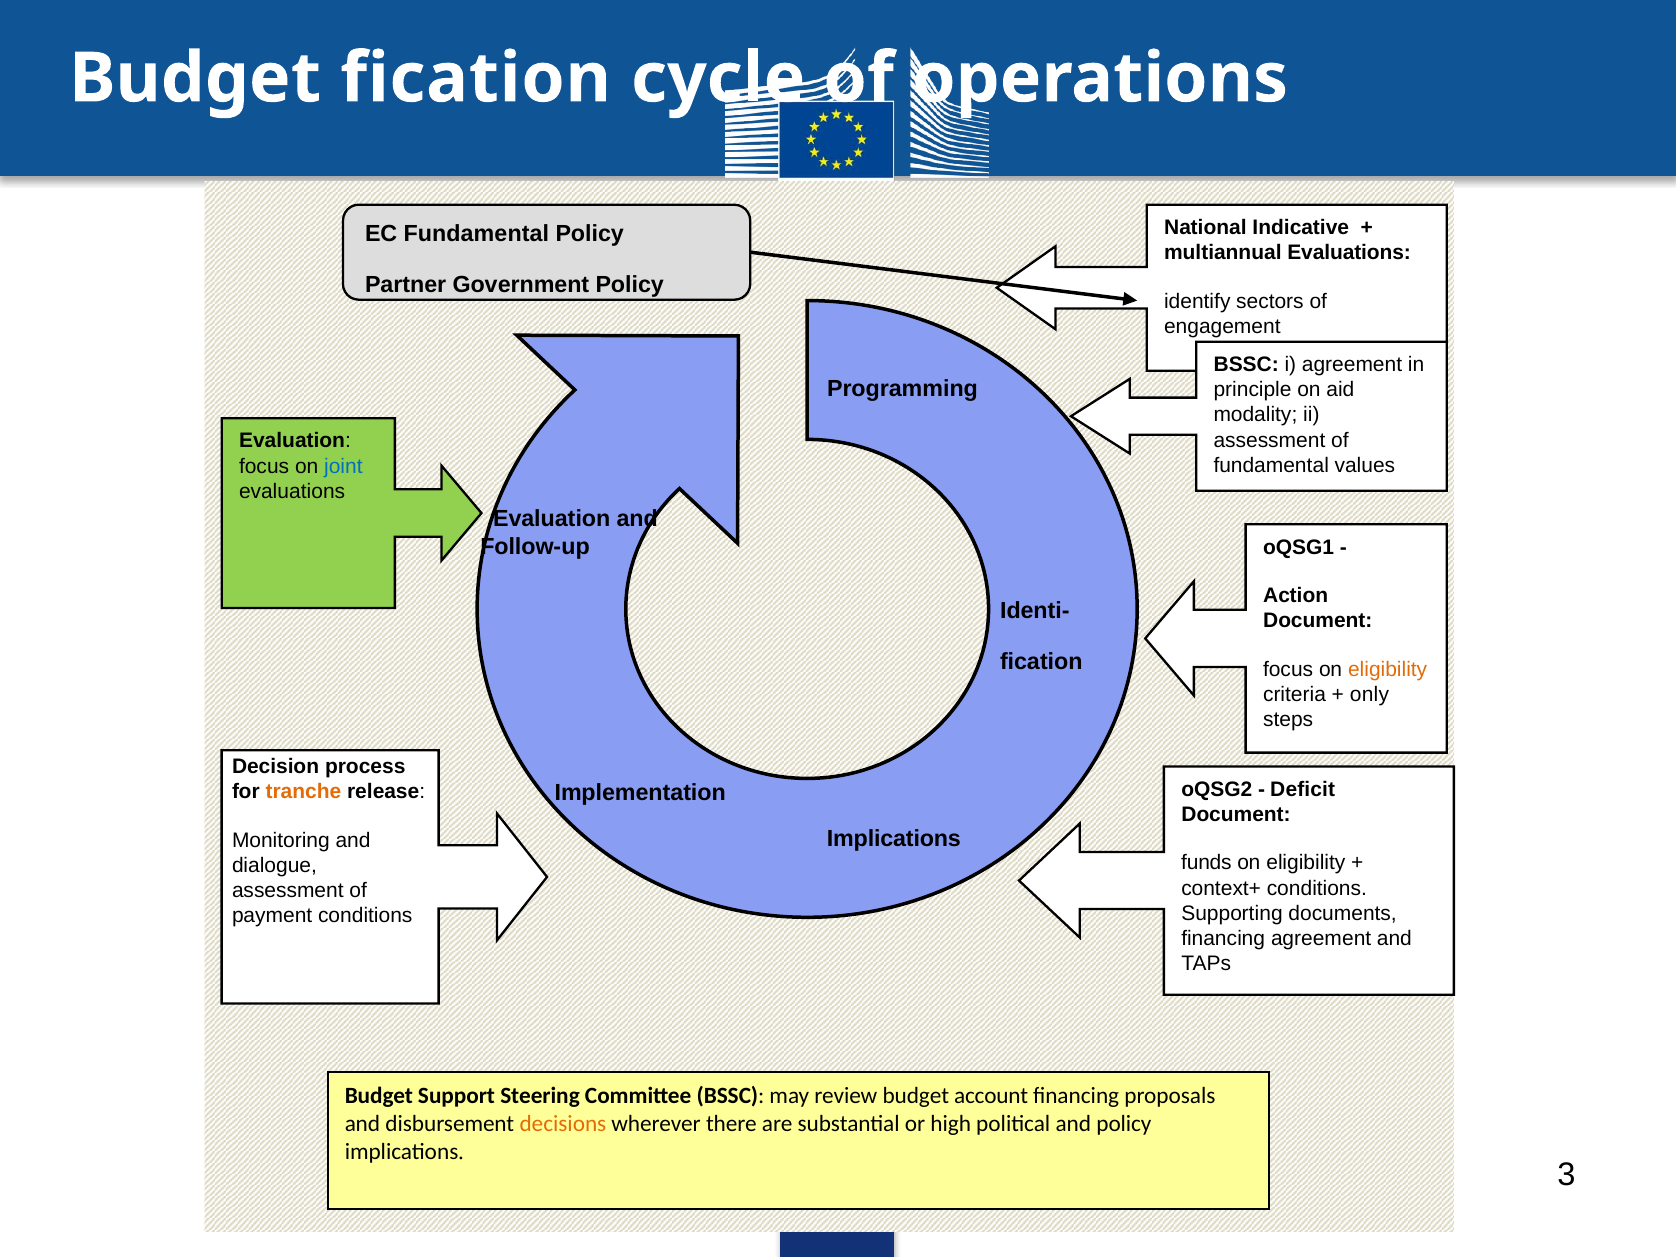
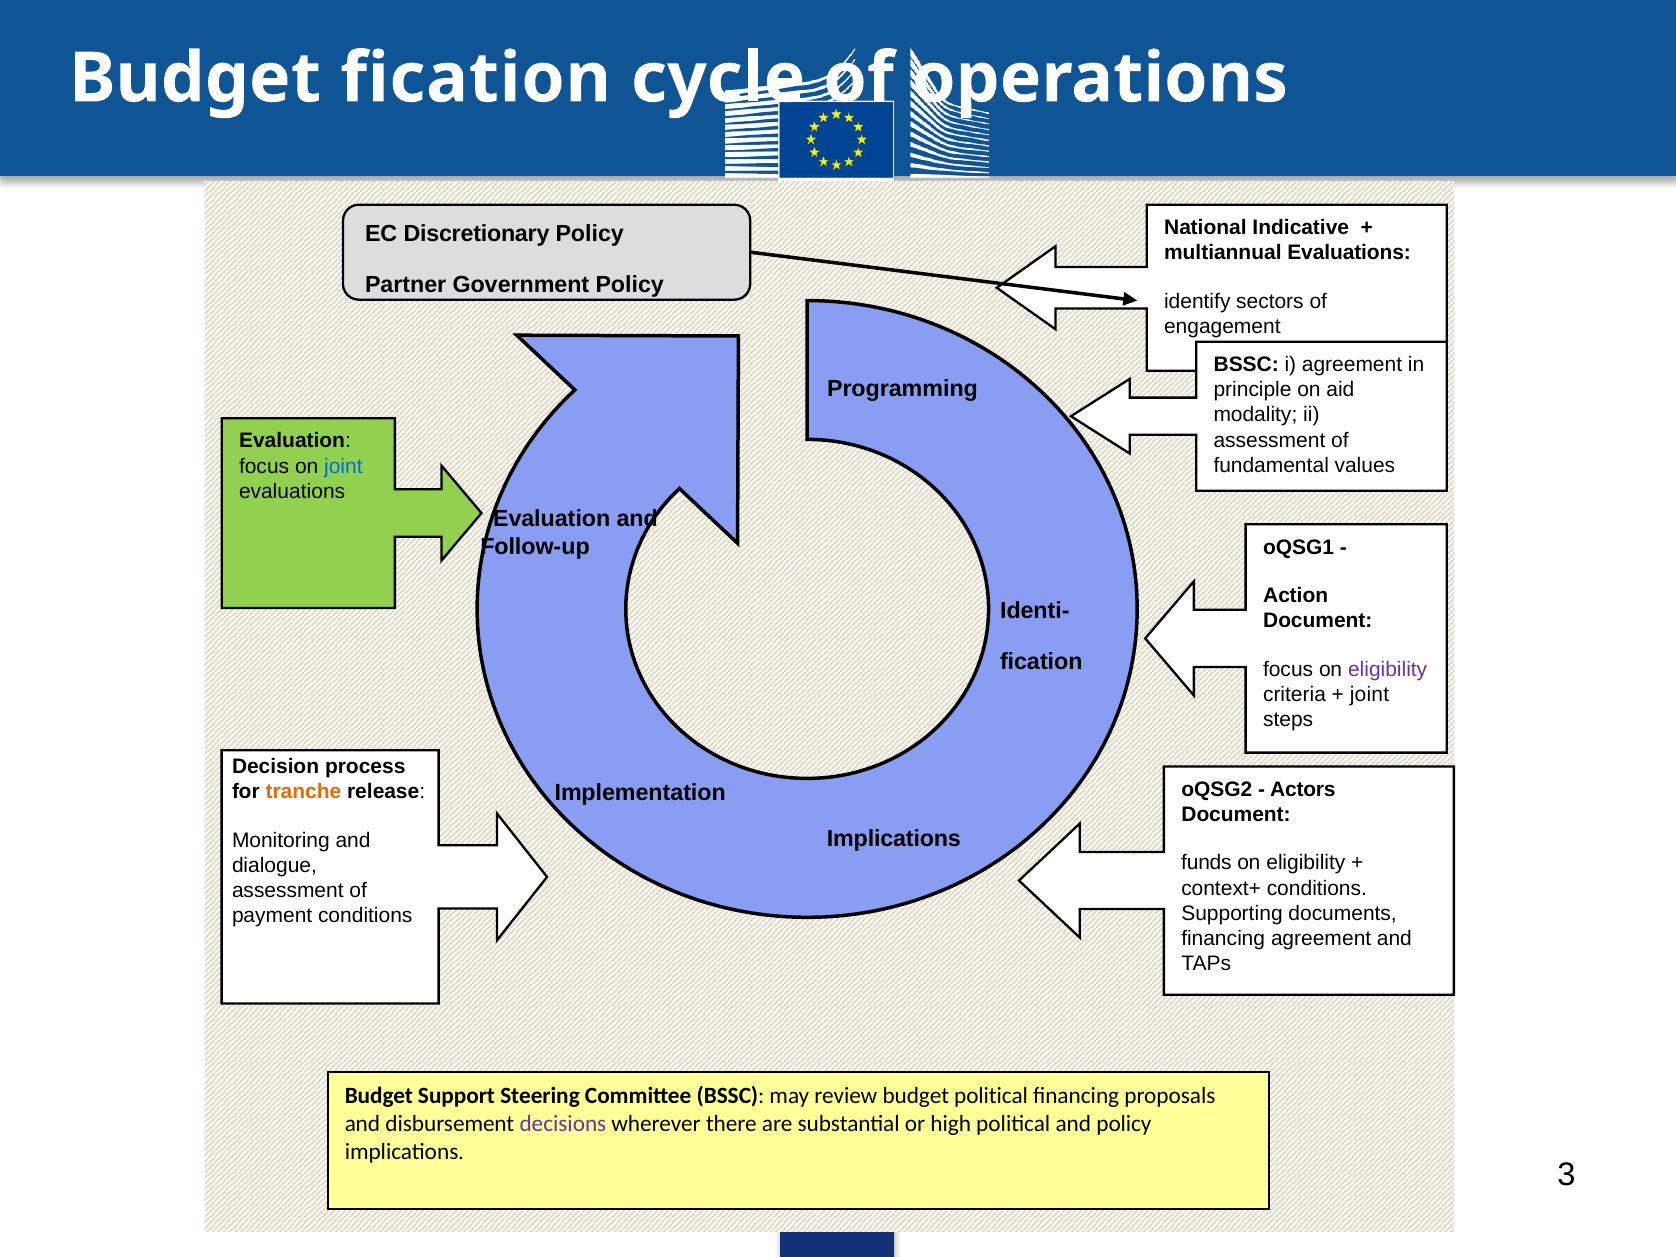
EC Fundamental: Fundamental -> Discretionary (476, 234)
eligibility colour: orange -> purple (1388, 669)
only: only -> joint (1369, 694)
Deficit: Deficit -> Actors (1303, 789)
budget account: account -> political (991, 1096)
decisions colour: orange -> purple (563, 1124)
